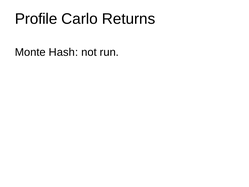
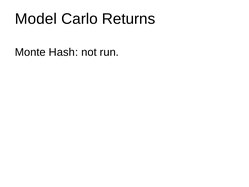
Profile: Profile -> Model (36, 19)
